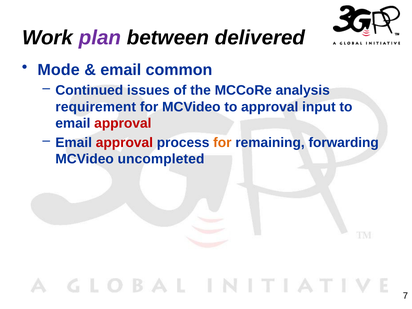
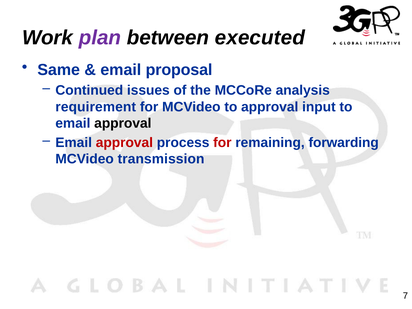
delivered: delivered -> executed (260, 38)
Mode: Mode -> Same (59, 70)
common: common -> proposal (179, 70)
approval colour: red -> black (123, 123)
for colour: orange -> red (222, 143)
uncompleted: uncompleted -> transmission (161, 159)
